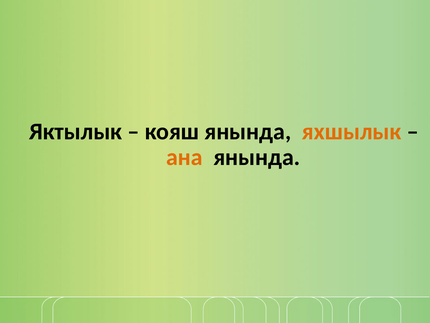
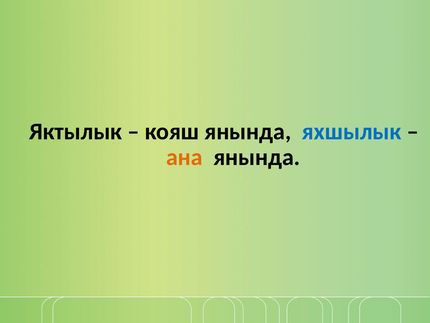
яхшылык colour: orange -> blue (352, 131)
